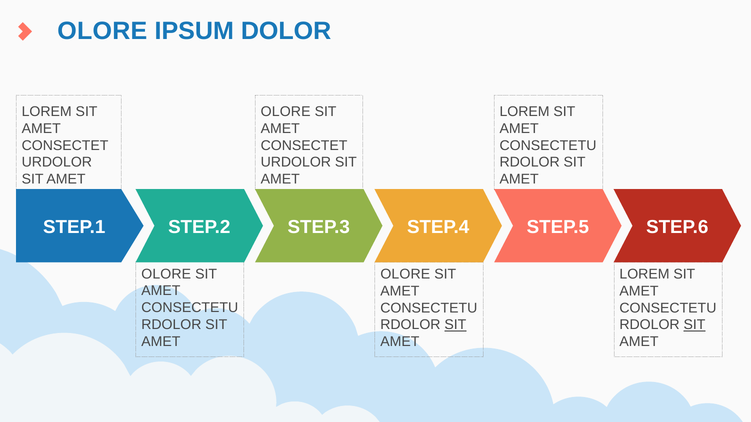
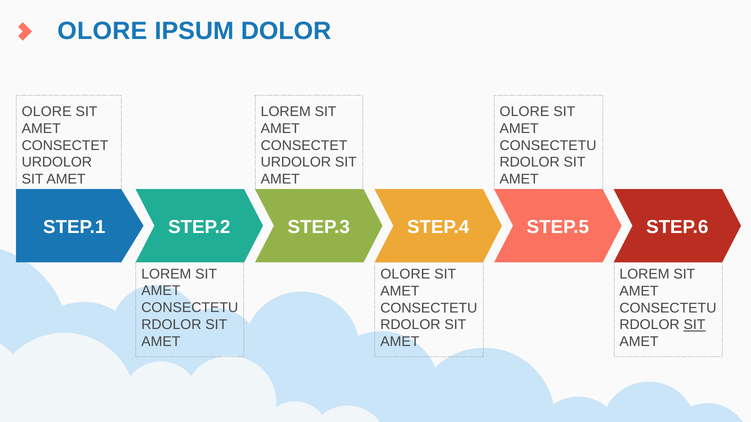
LOREM: LOREM -> OLORE (47, 112)
OLORE: OLORE -> LOREM (286, 112)
LOREM: LOREM -> OLORE (524, 112)
OLORE: OLORE -> LOREM (166, 274)
SIT underline: present -> none (455, 325)
